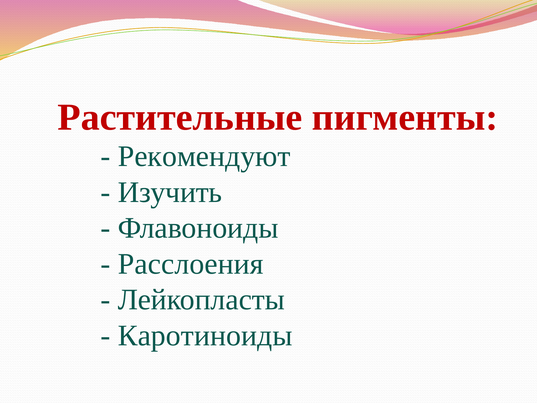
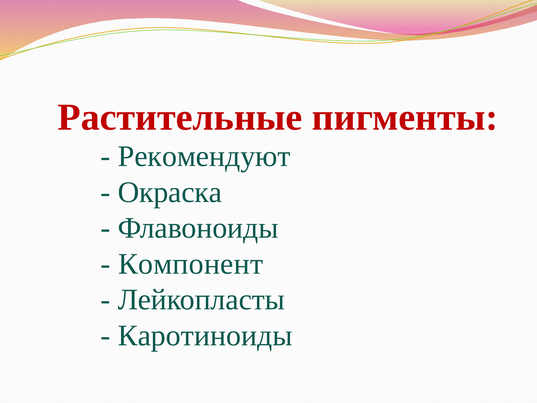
Изучить: Изучить -> Окраска (170, 192)
Расслоения: Расслоения -> Компонент (191, 264)
